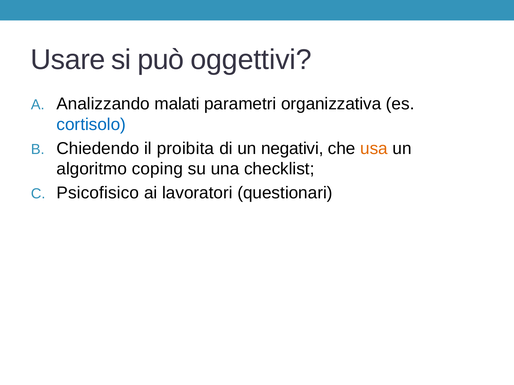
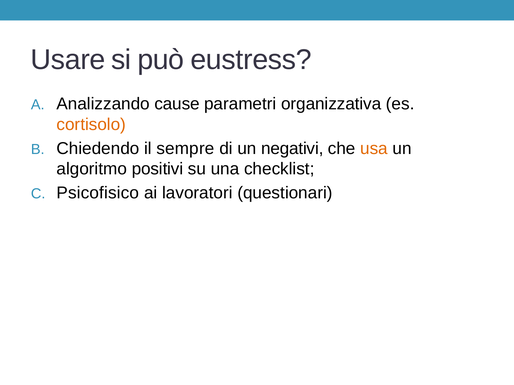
oggettivi: oggettivi -> eustress (251, 60)
malati: malati -> cause (177, 104)
cortisolo colour: blue -> orange (91, 125)
proibita: proibita -> sempre (185, 149)
coping: coping -> positivi (157, 169)
